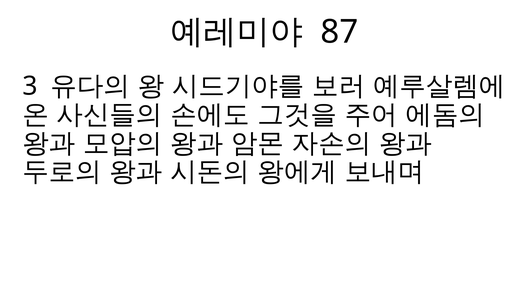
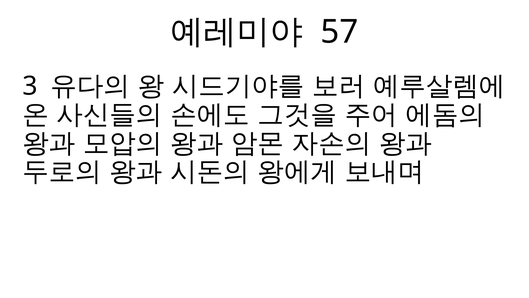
87: 87 -> 57 (340, 32)
